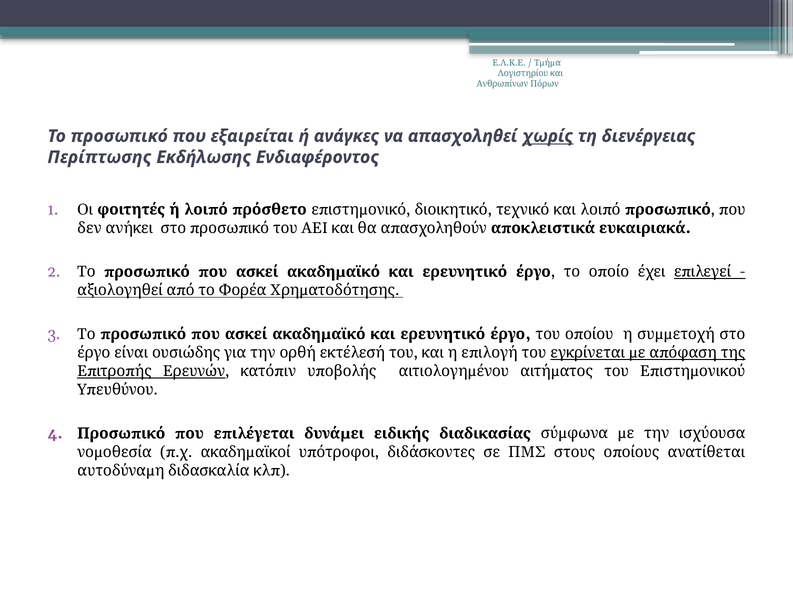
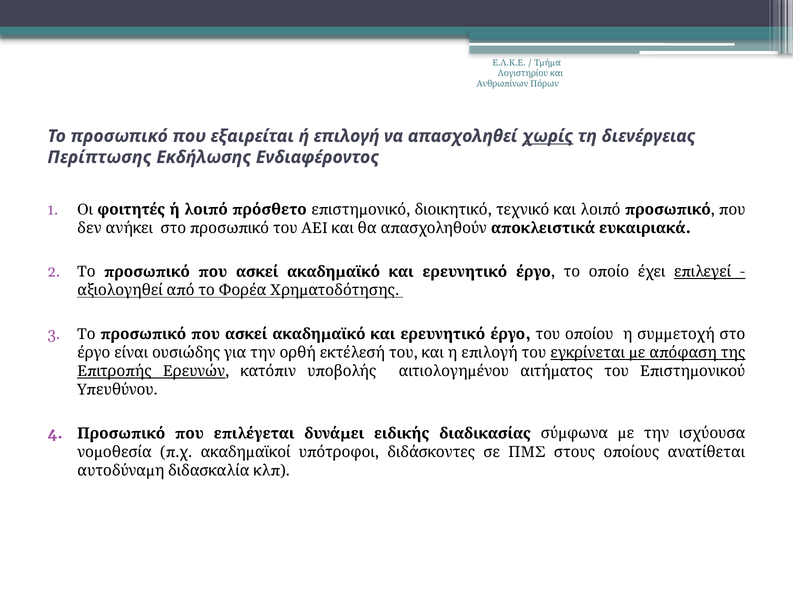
ανάγκες: ανάγκες -> επιλογή (347, 136)
